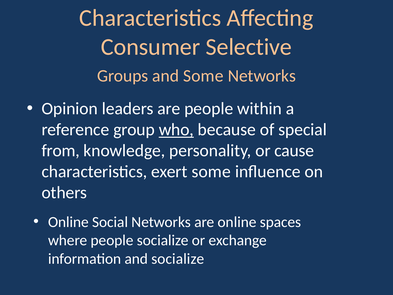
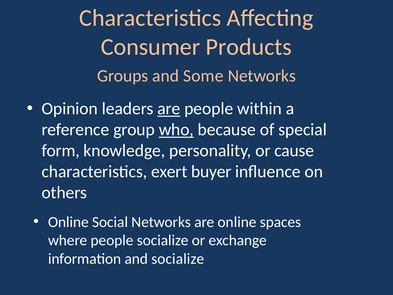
Selective: Selective -> Products (249, 47)
are underline: none -> present (169, 109)
from: from -> form (61, 151)
exert some: some -> buyer (211, 171)
